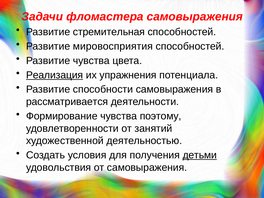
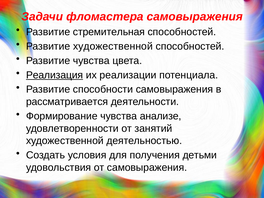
Развитие мировосприятия: мировосприятия -> художественной (113, 46)
упражнения: упражнения -> реализации (128, 75)
поэтому: поэтому -> анализе (161, 116)
детьми underline: present -> none (200, 155)
